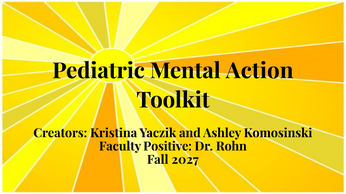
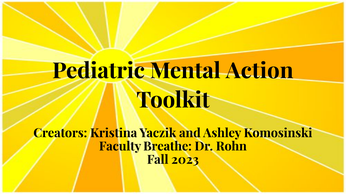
Positive: Positive -> Breathe (168, 147)
2027: 2027 -> 2023 (185, 160)
